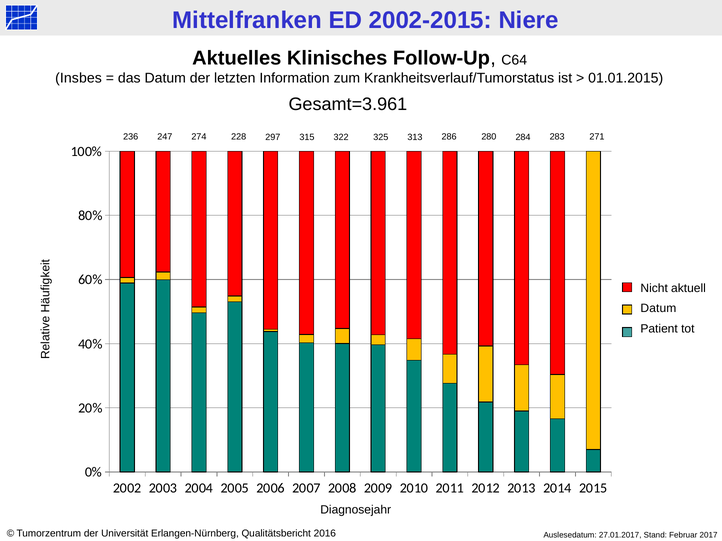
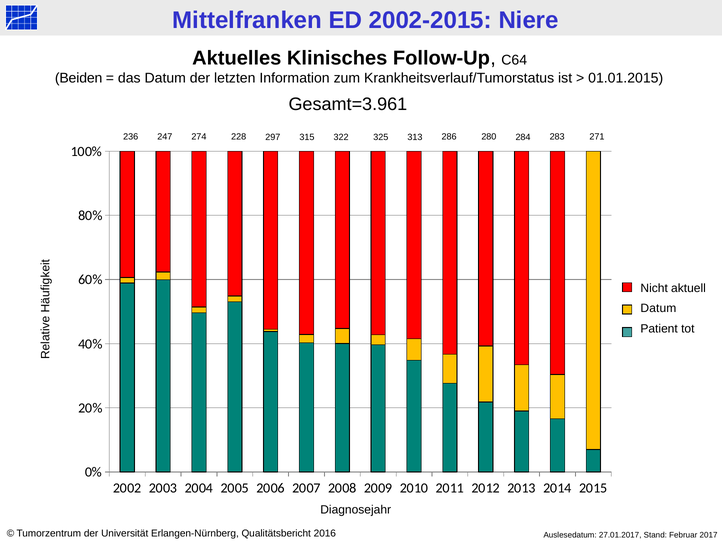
Insbes: Insbes -> Beiden (79, 78)
